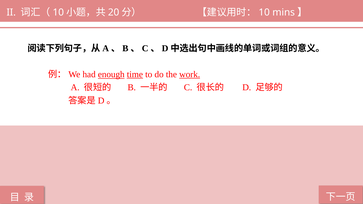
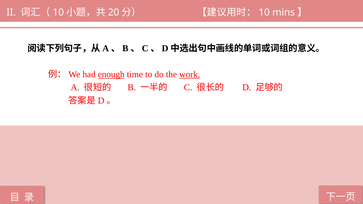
time underline: present -> none (135, 74)
